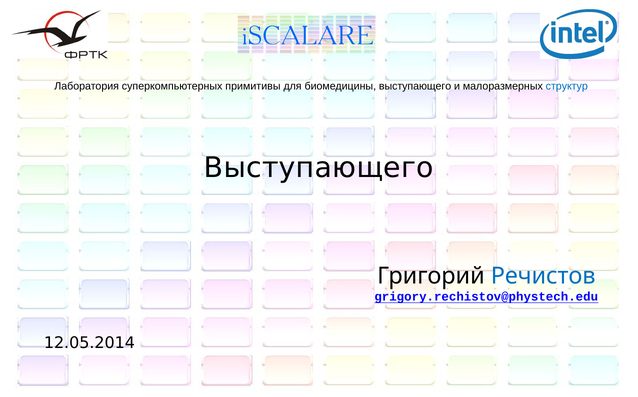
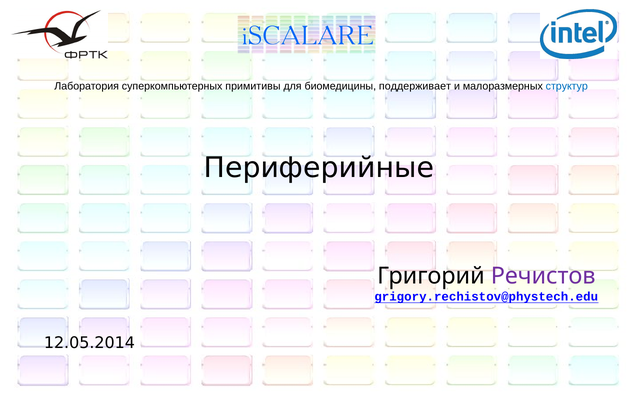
биомедицины выступающего: выступающего -> поддерживает (415, 86)
Выступающего: Выступающего -> Периферийные (319, 168)
Речистов colour: blue -> purple (543, 276)
